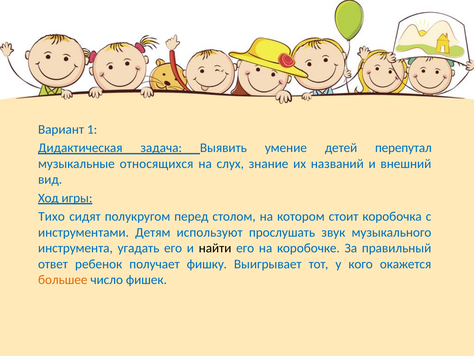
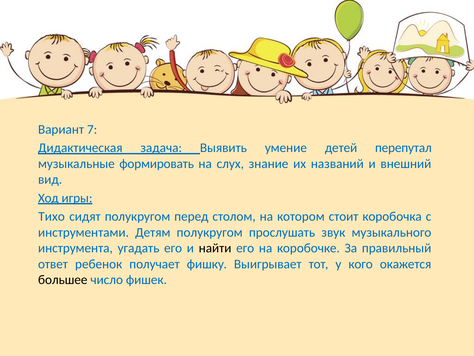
1: 1 -> 7 (92, 129)
относящихся: относящихся -> формировать (157, 164)
Детям используют: используют -> полукругом (210, 232)
большее colour: orange -> black (63, 279)
